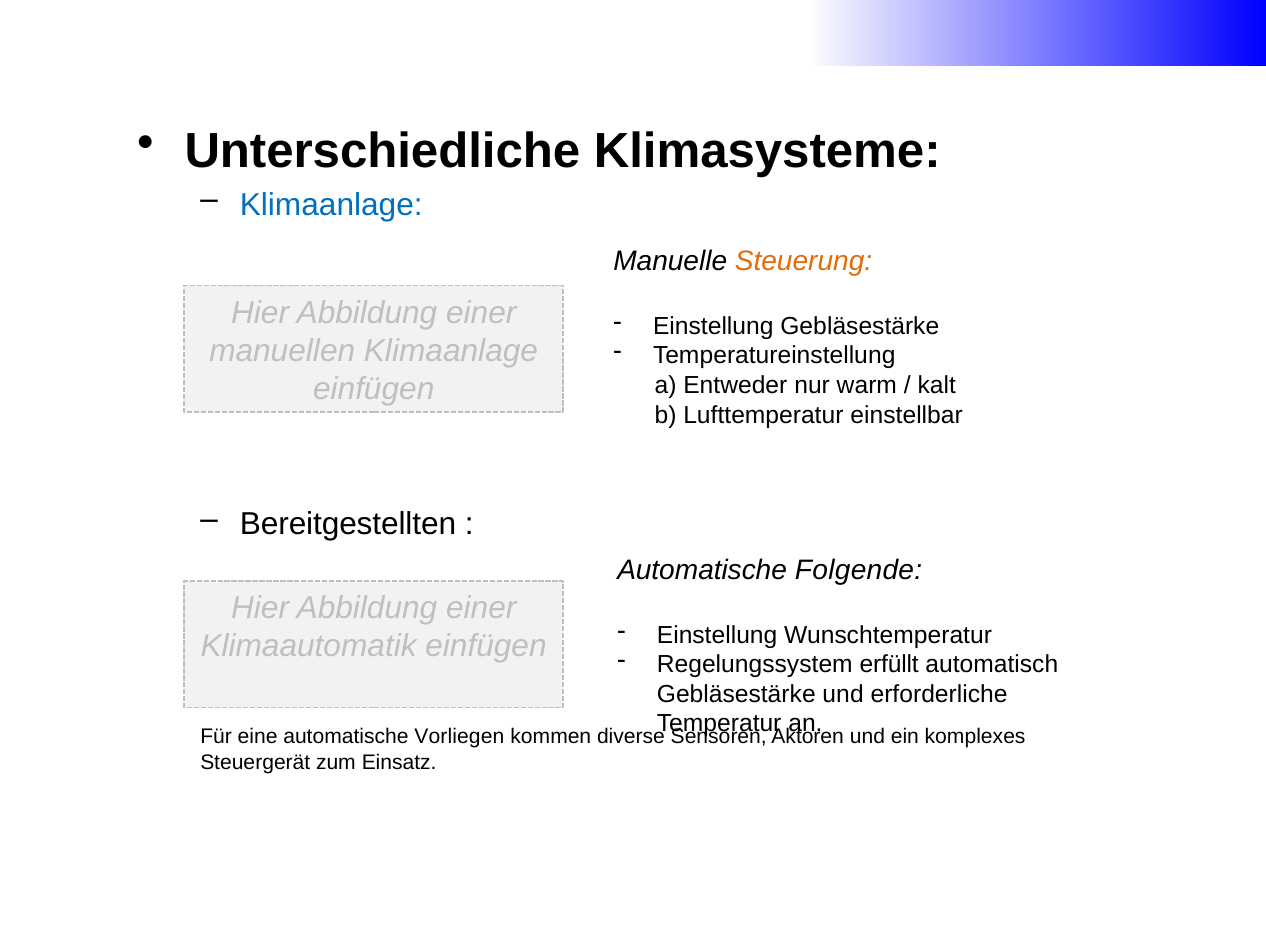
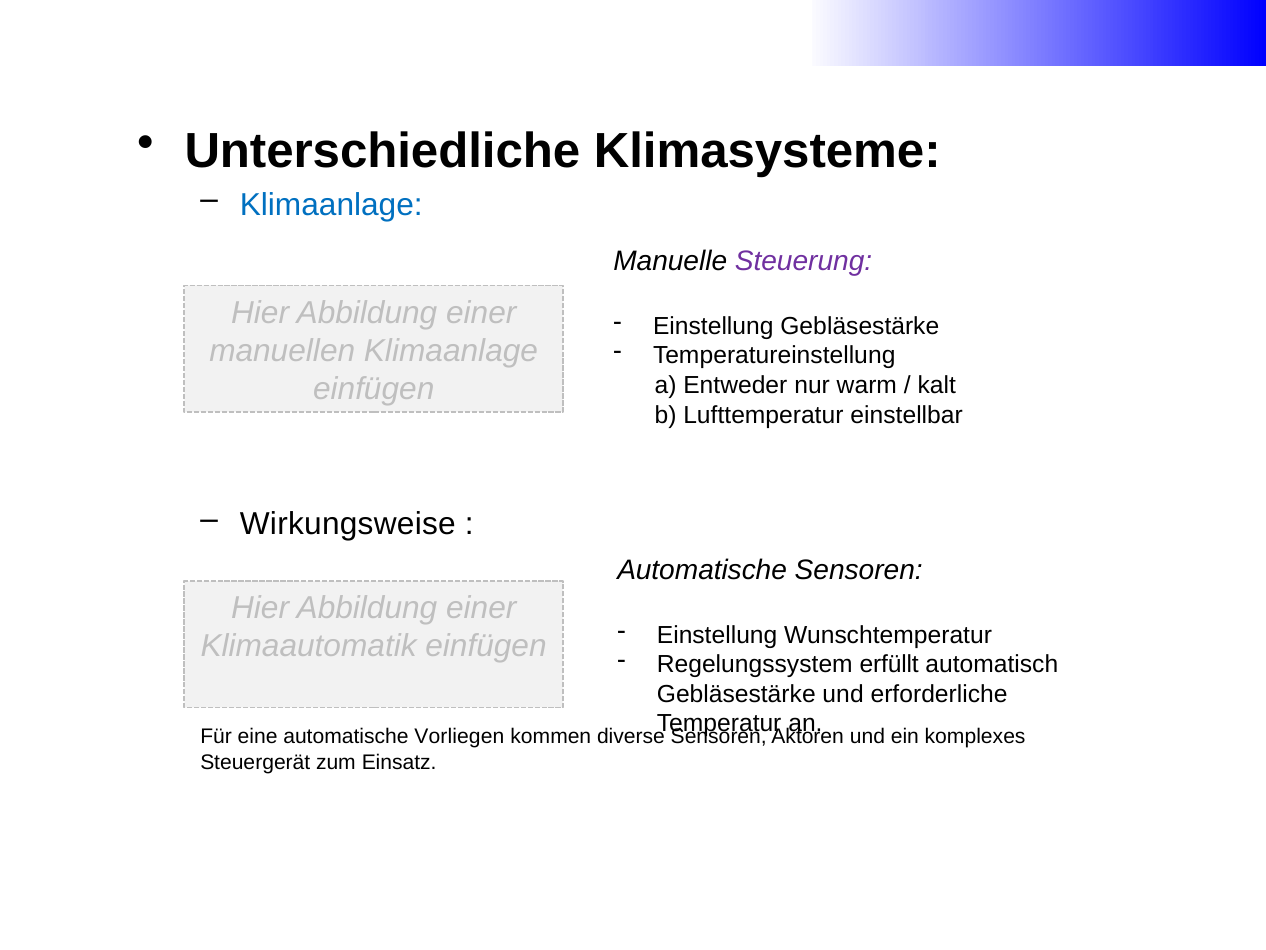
Steuerung colour: orange -> purple (804, 261)
Bereitgestellten: Bereitgestellten -> Wirkungsweise (348, 524)
Automatische Folgende: Folgende -> Sensoren (859, 570)
